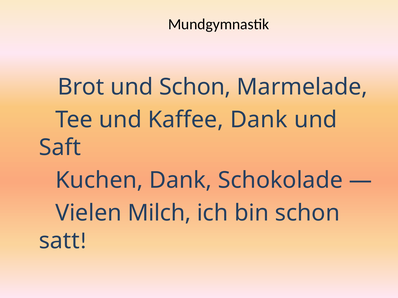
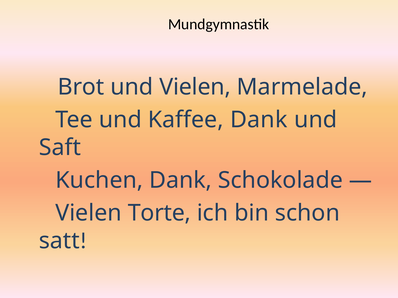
und Schon: Schon -> Vielen (195, 87)
Milch: Milch -> Torte (159, 213)
